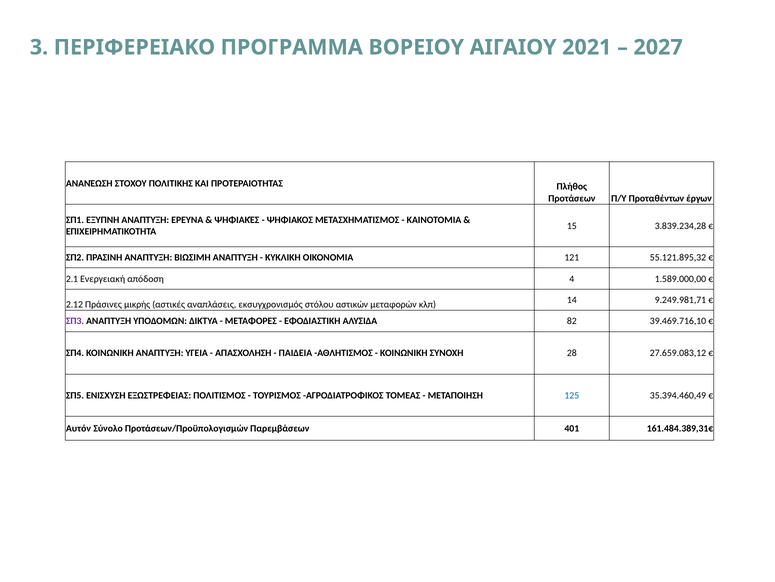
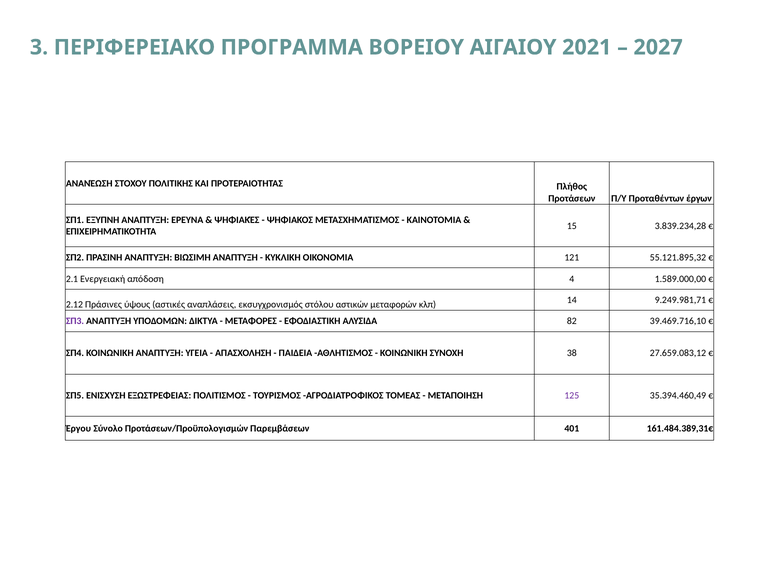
μικρής: μικρής -> ύψους (137, 304)
28: 28 -> 38 (572, 353)
125 colour: blue -> purple (572, 395)
Αυτόν: Αυτόν -> Έργου (78, 428)
